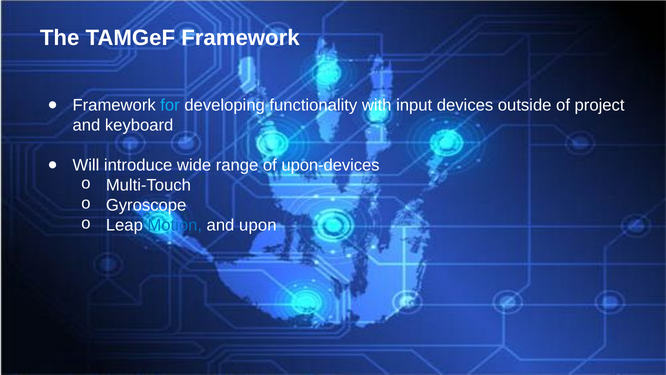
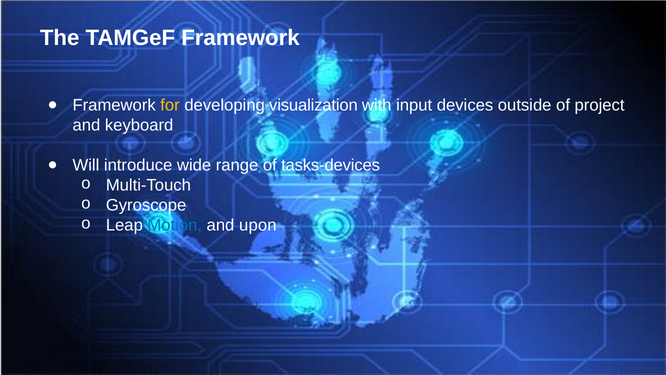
for colour: light blue -> yellow (170, 105)
functionality: functionality -> visualization (313, 105)
upon-devices: upon-devices -> tasks-devices (331, 165)
